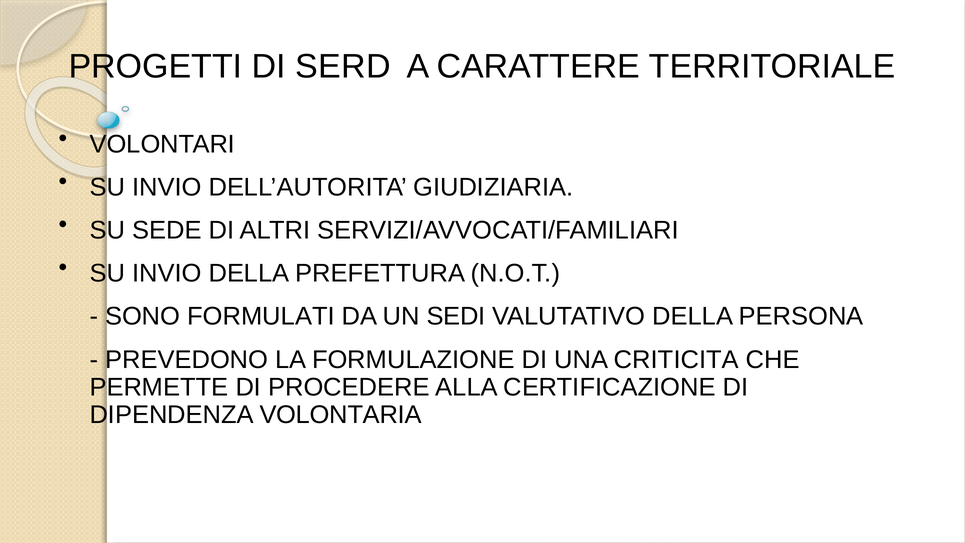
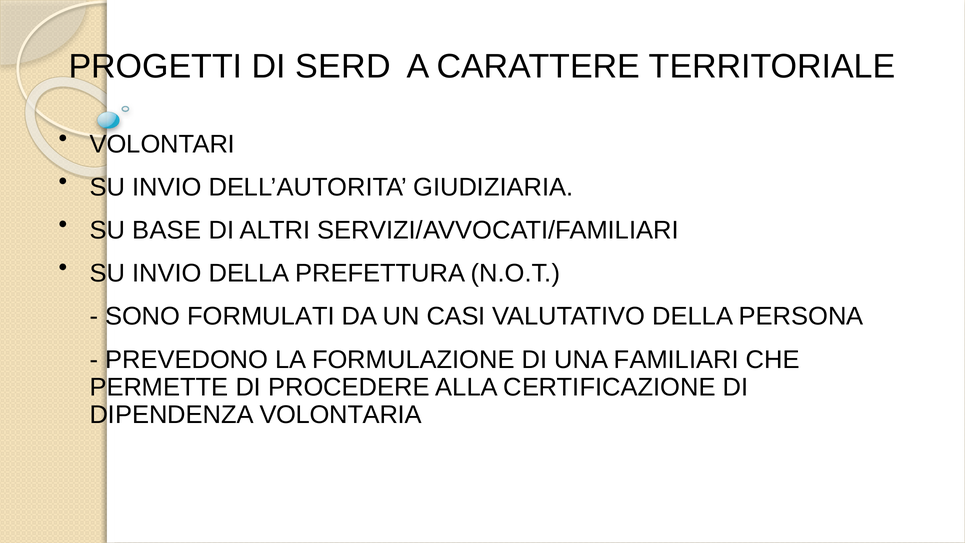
SEDE: SEDE -> BASE (167, 230)
SEDI: SEDI -> CASI (456, 316)
CRITICITA: CRITICITA -> FAMILIARI (676, 359)
